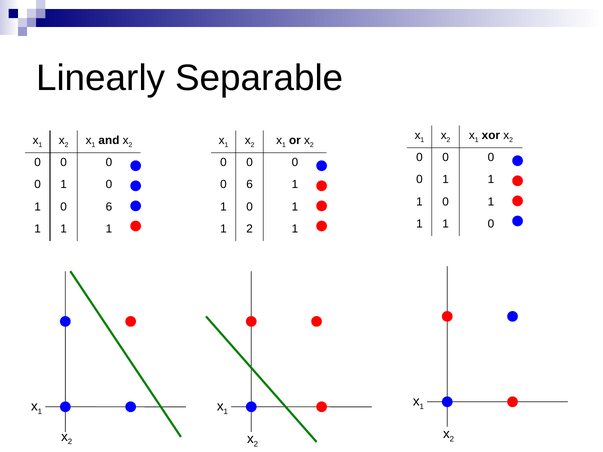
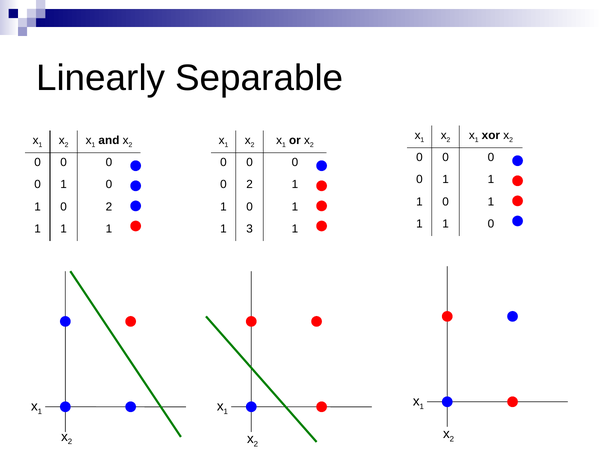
6: 6 -> 2 (250, 185)
1 0 6: 6 -> 2 (109, 207)
1 2: 2 -> 3 (250, 229)
